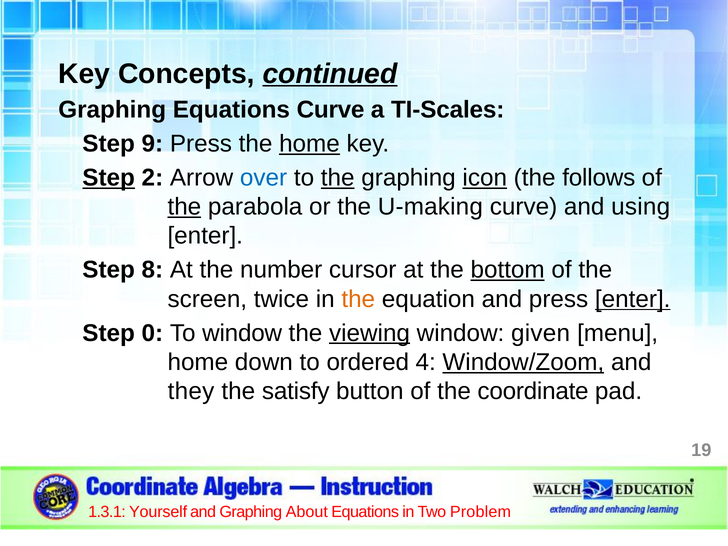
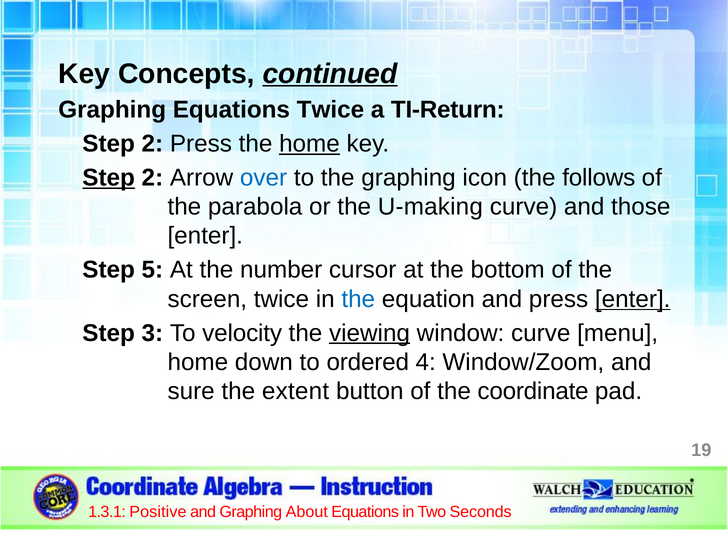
Equations Curve: Curve -> Twice (330, 110)
TI-Scales: TI-Scales -> TI-Return (448, 110)
9: 9 -> 2 (152, 144)
the underline: present -> none (338, 178)
icon underline: present -> none (485, 178)
the underline: present -> none (184, 207)
using: using -> those (641, 207)
8: 8 -> 5 (152, 270)
bottom underline: present -> none (508, 270)
the colour: orange -> blue (358, 299)
0: 0 -> 3 (152, 333)
To window: window -> velocity (242, 333)
window given: given -> curve (541, 333)
Window/Zoom underline: present -> none (523, 362)
they: they -> sure (191, 391)
satisfy: satisfy -> extent (296, 391)
Yourself: Yourself -> Positive (158, 512)
Problem: Problem -> Seconds (481, 512)
